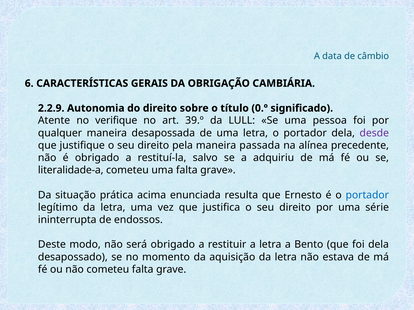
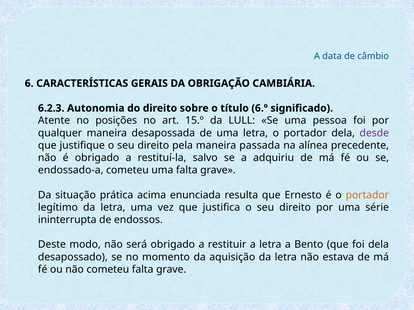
2.2.9: 2.2.9 -> 6.2.3 (51, 108)
0.º: 0.º -> 6.º (260, 108)
verifique: verifique -> posições (116, 121)
39.º: 39.º -> 15.º (194, 121)
literalidade-a: literalidade-a -> endossado-a (71, 170)
portador colour: blue -> orange (367, 195)
